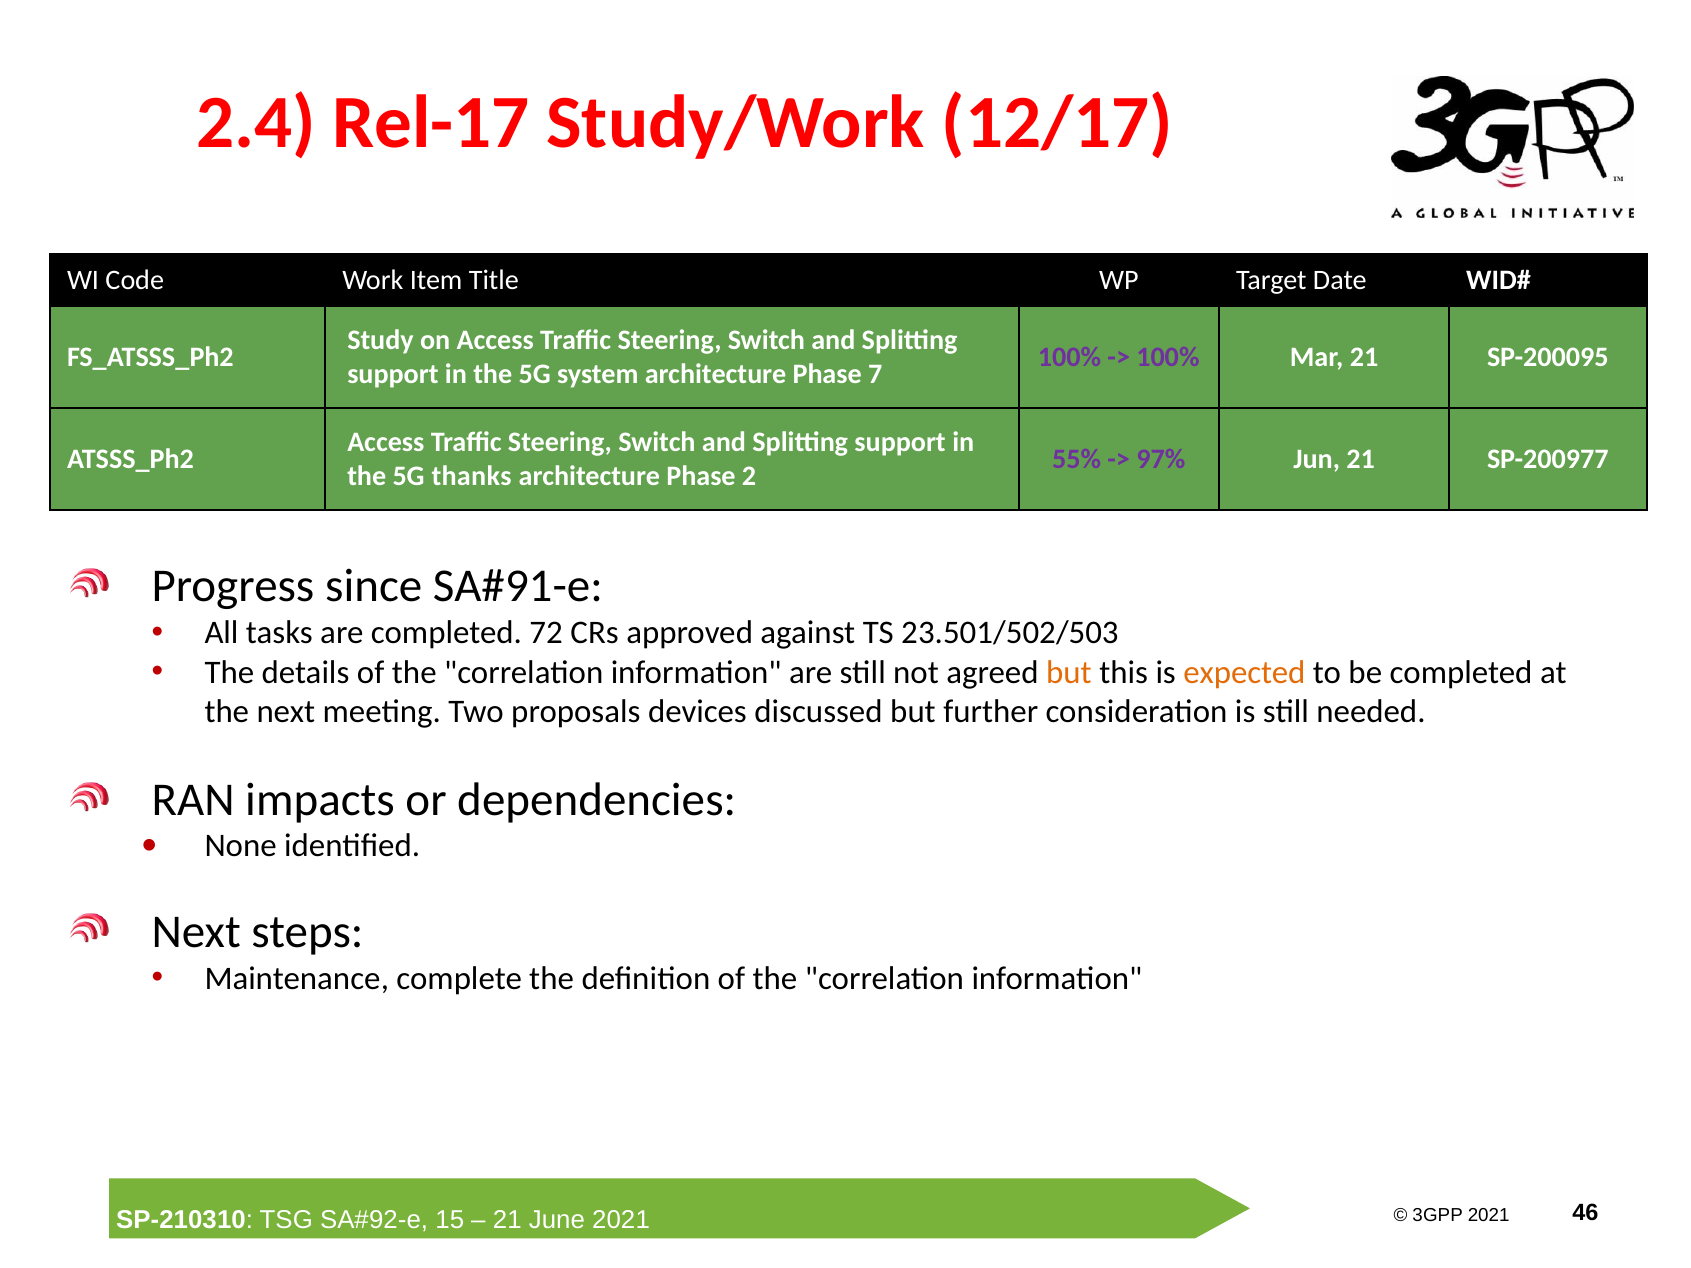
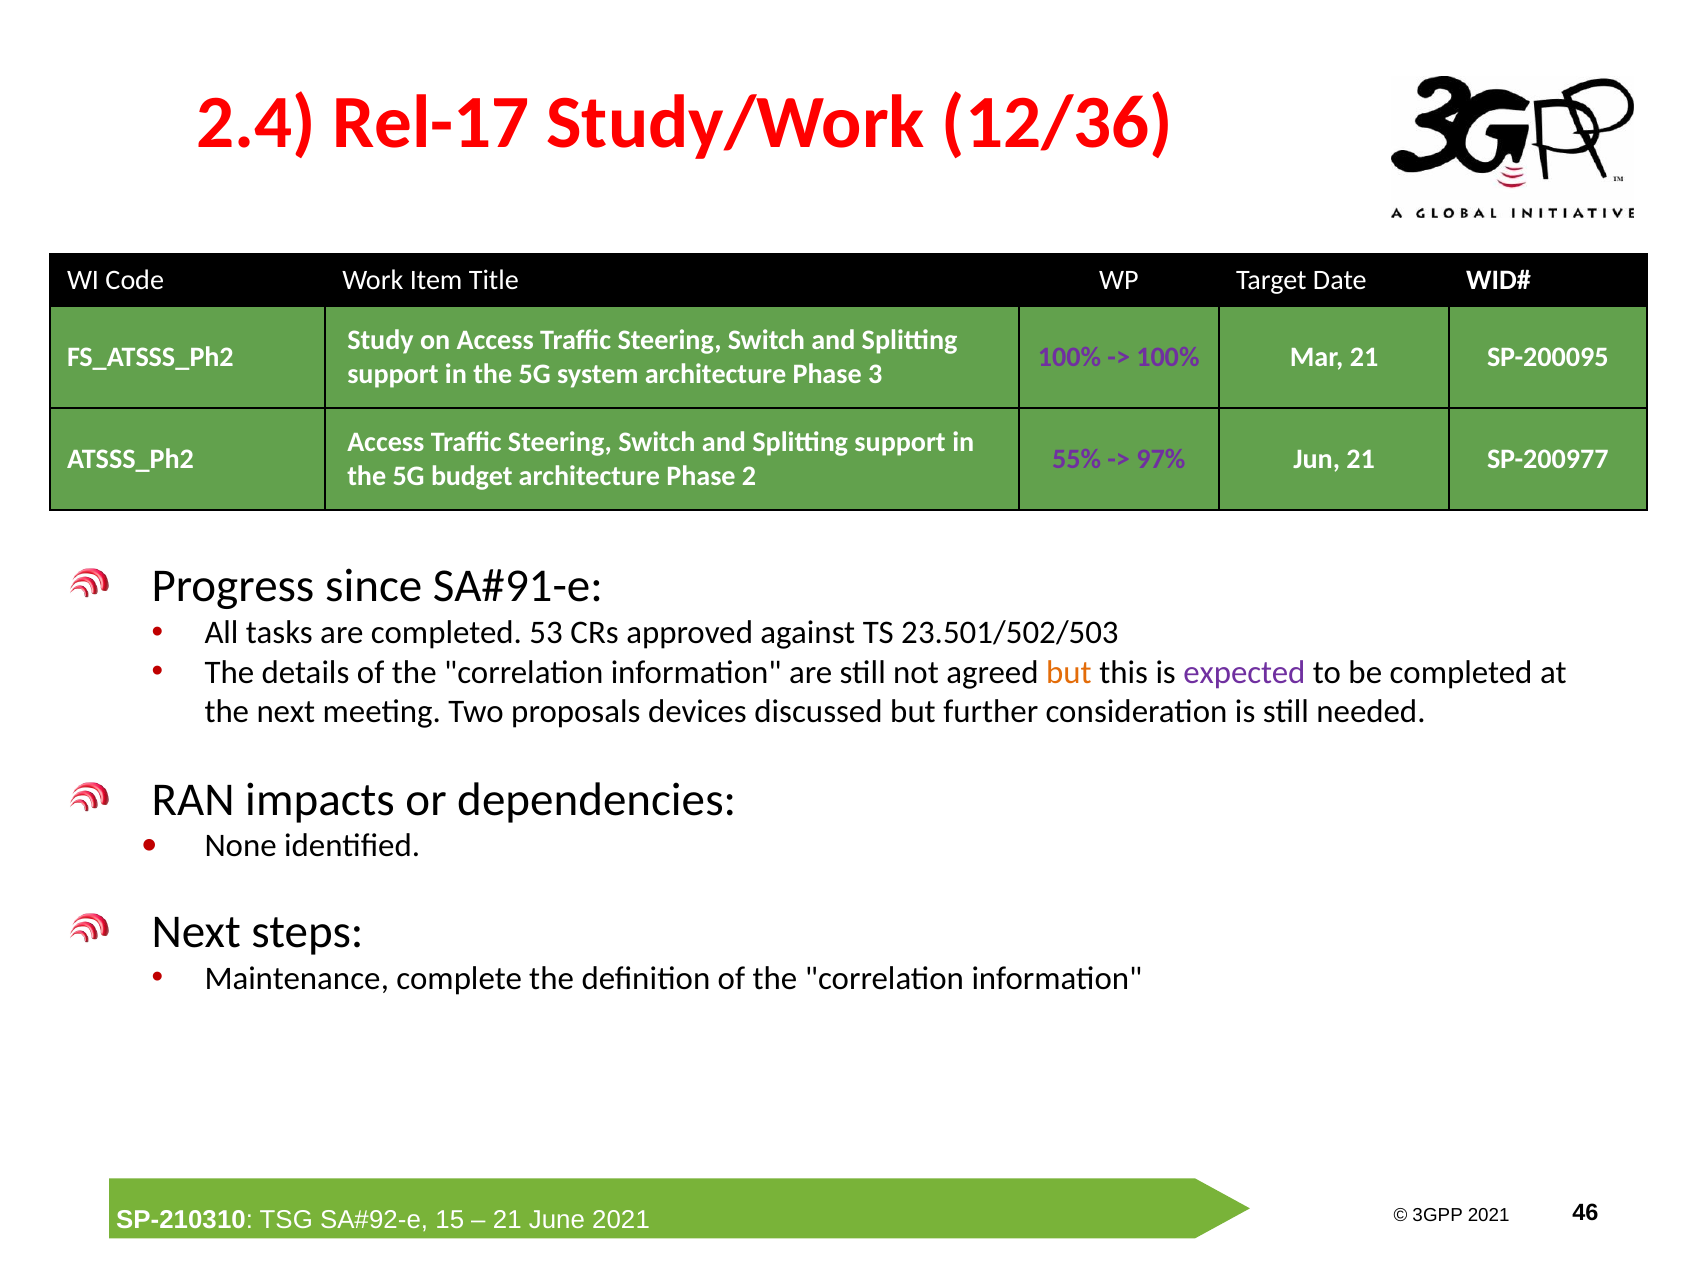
12/17: 12/17 -> 12/36 (1058, 123)
7: 7 -> 3 (875, 374)
thanks: thanks -> budget (472, 476)
72: 72 -> 53 (546, 633)
expected colour: orange -> purple (1244, 673)
